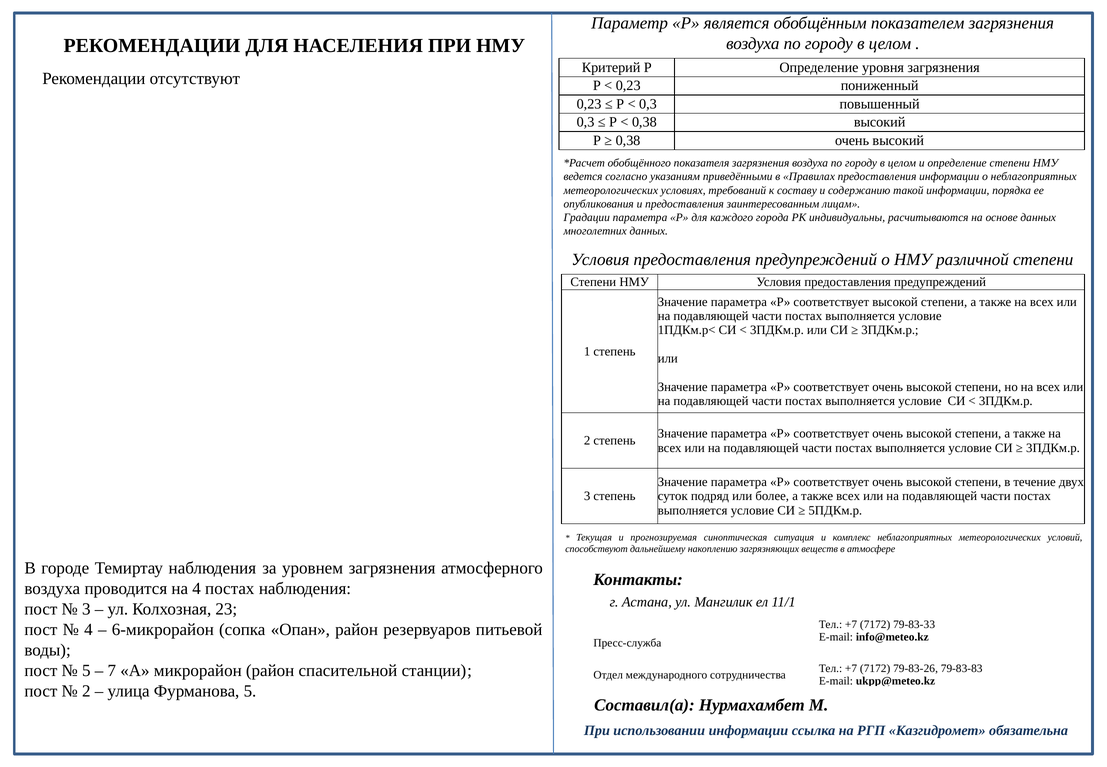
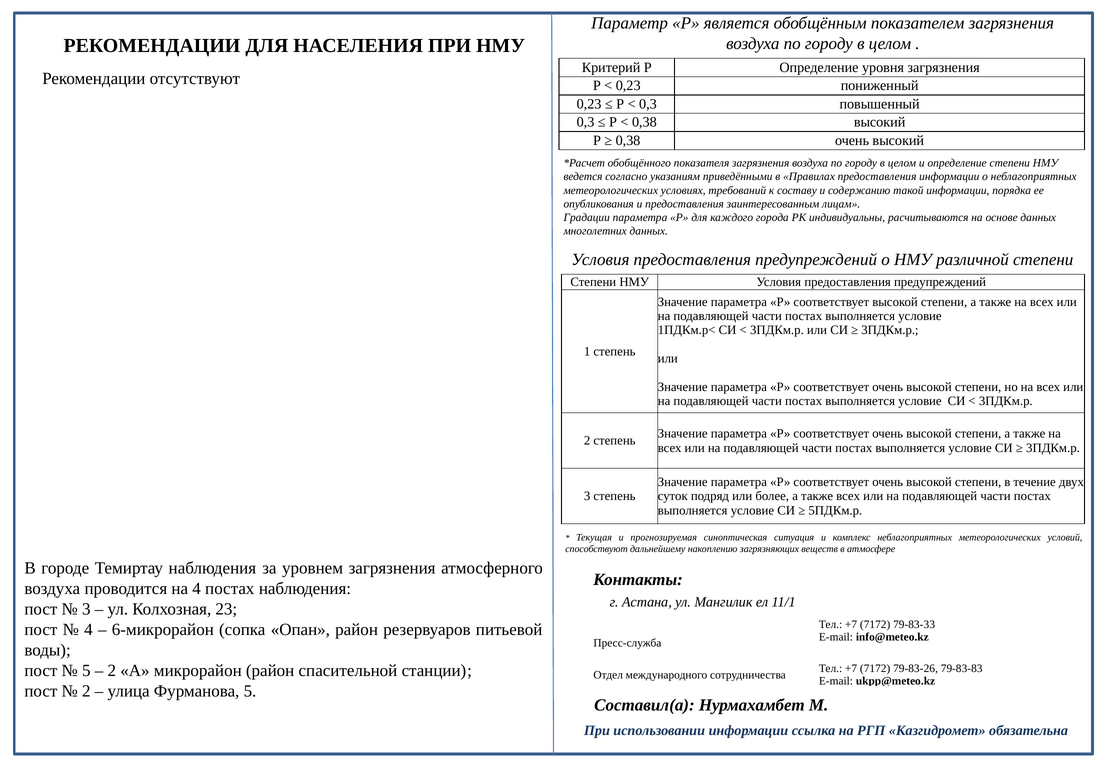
7: 7 -> 2 (112, 670)
